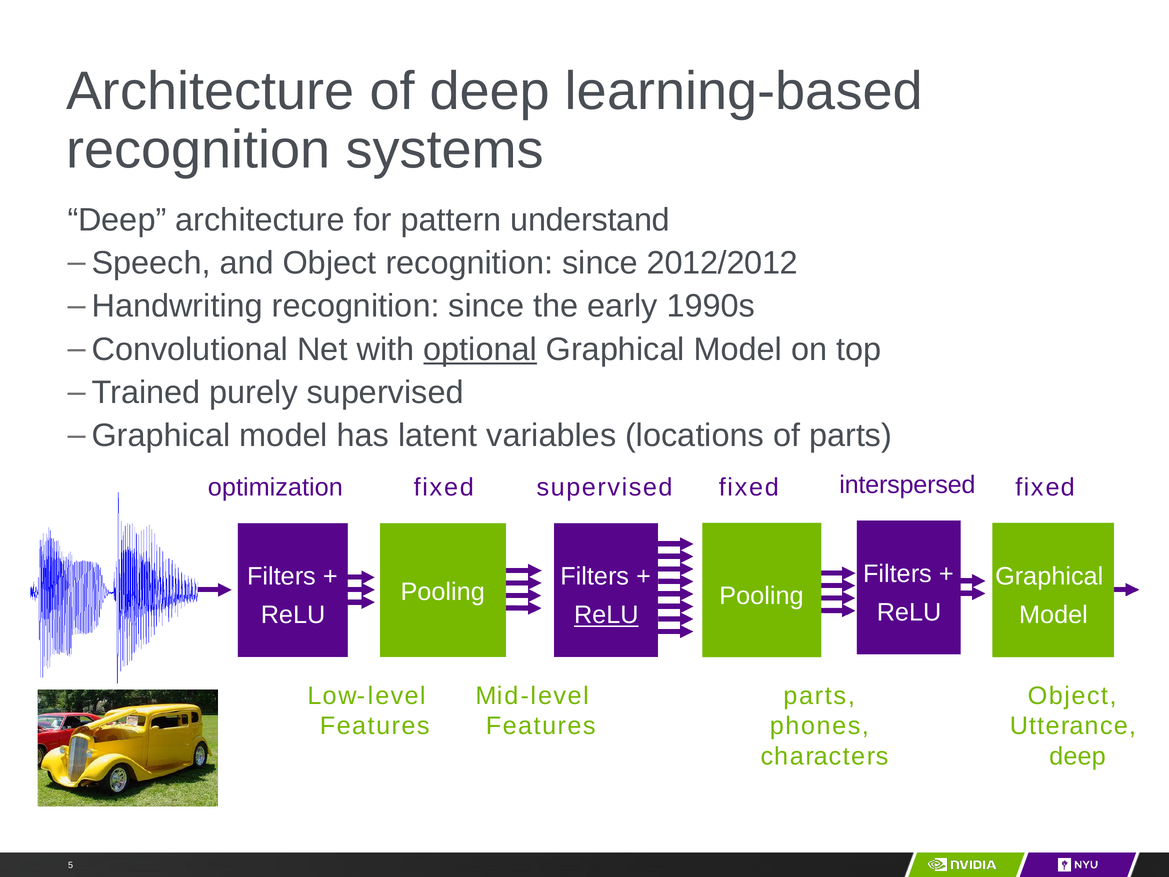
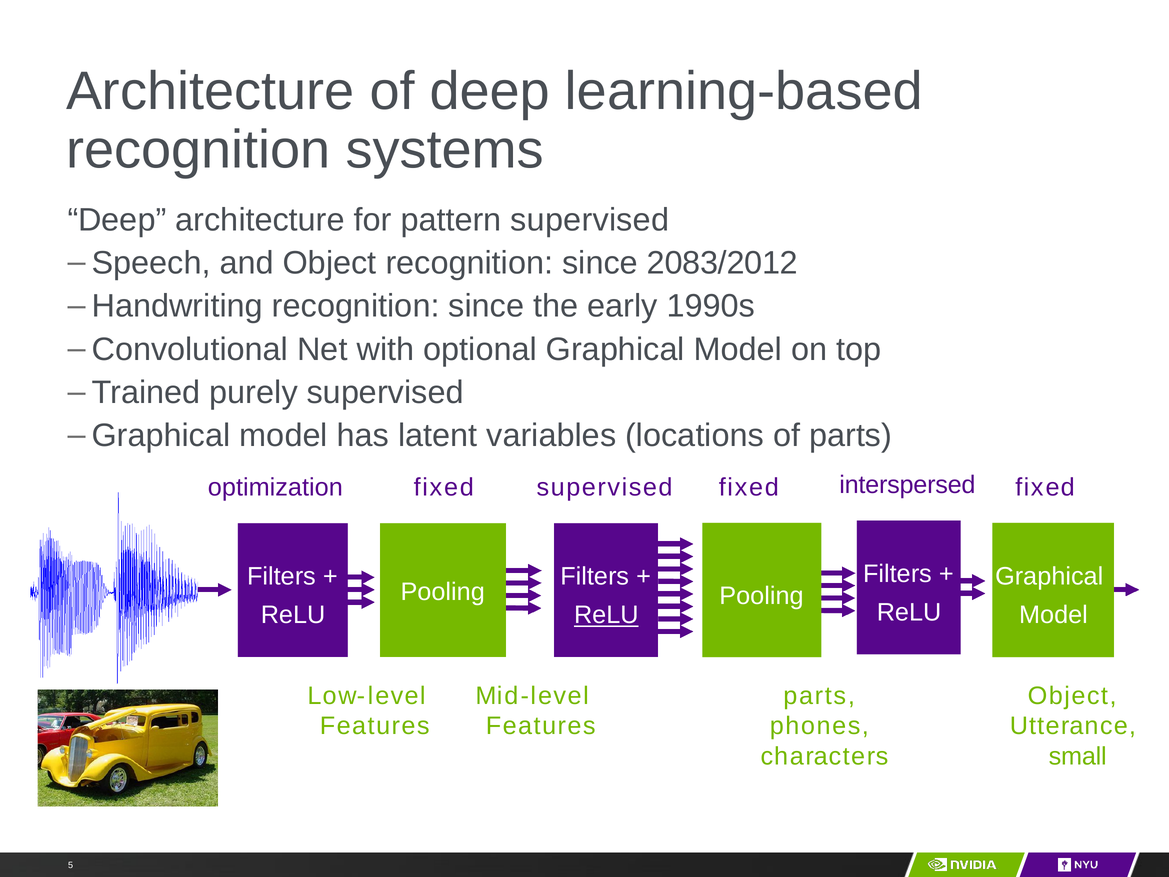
pattern understand: understand -> supervised (590, 220)
2012/2012: 2012/2012 -> 2083/2012 (722, 263)
optional underline: present -> none (480, 349)
deep: deep -> small (1078, 756)
